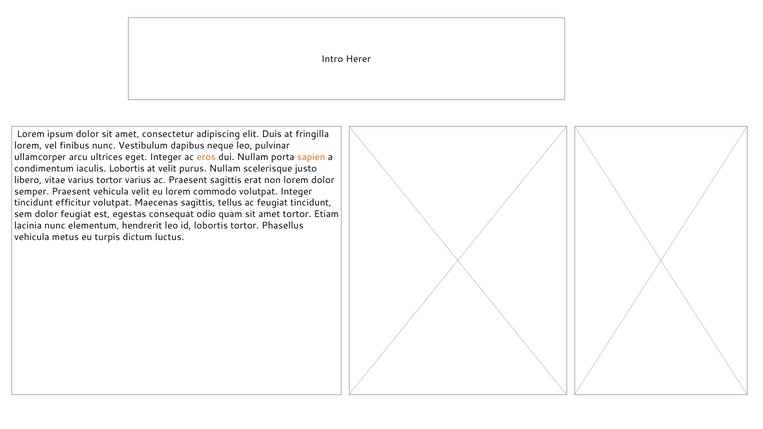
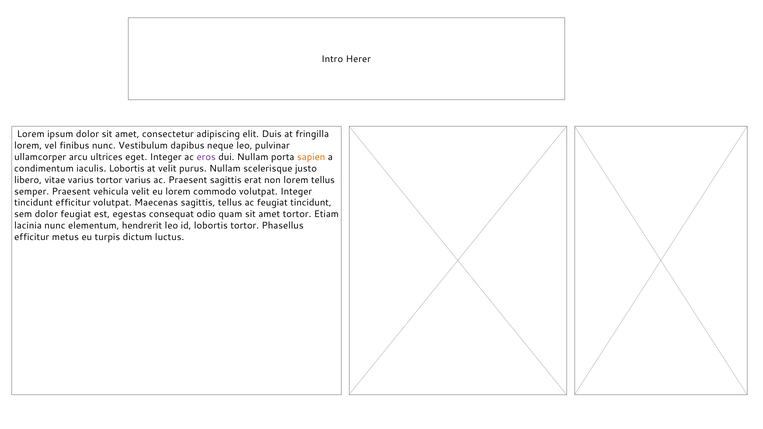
eros colour: orange -> purple (206, 157)
lorem dolor: dolor -> tellus (323, 180)
vehicula: vehicula -> efficitur (32, 237)
